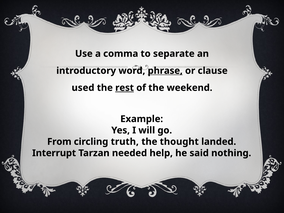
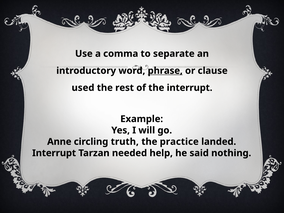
rest underline: present -> none (125, 88)
the weekend: weekend -> interrupt (190, 88)
From: From -> Anne (59, 142)
thought: thought -> practice (179, 142)
